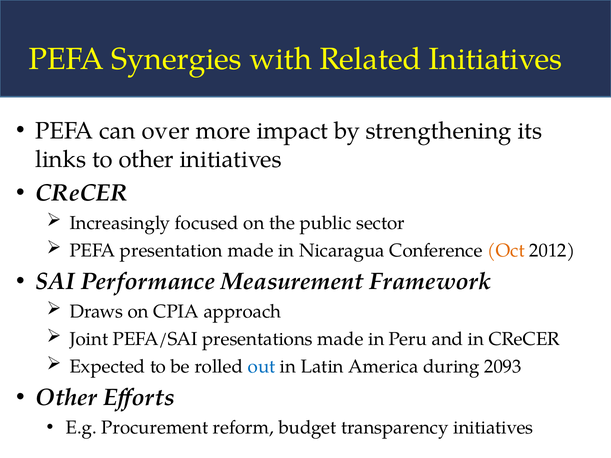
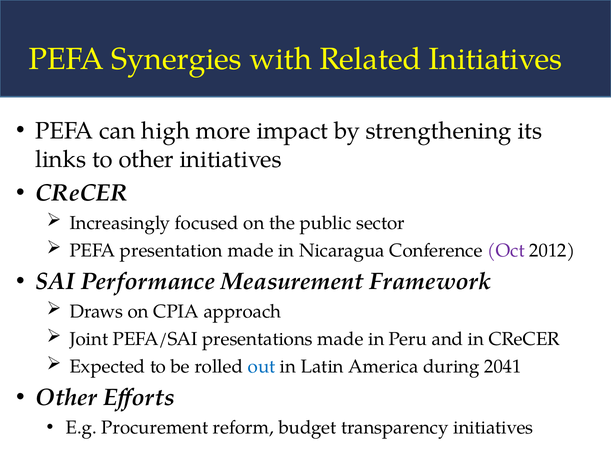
over: over -> high (166, 131)
Oct colour: orange -> purple (506, 251)
2093: 2093 -> 2041 (503, 367)
